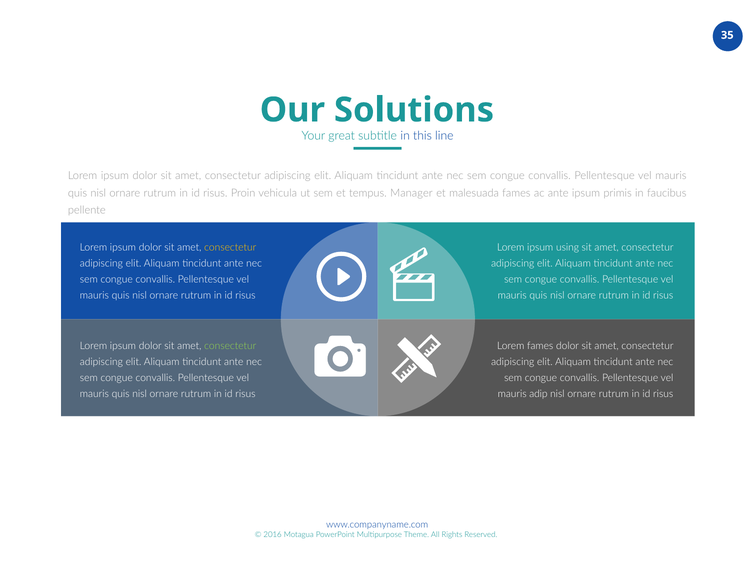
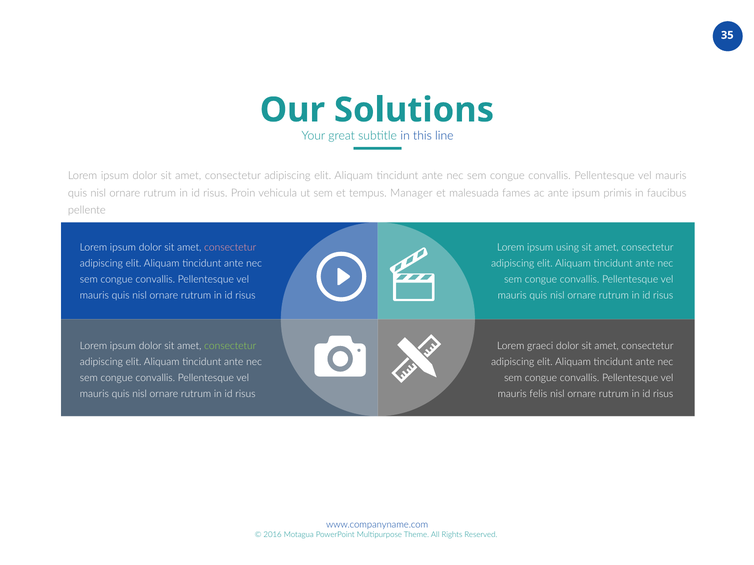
consectetur colour: yellow -> pink (230, 248)
Lorem fames: fames -> graeci (540, 346)
adip: adip -> felis (538, 394)
